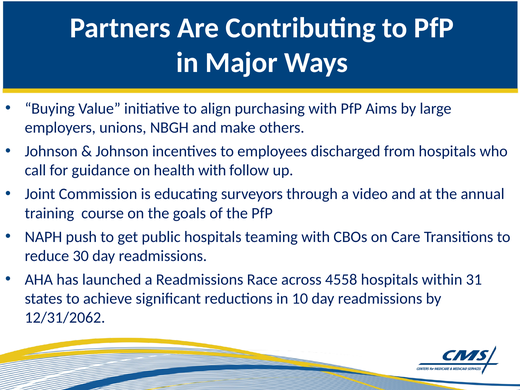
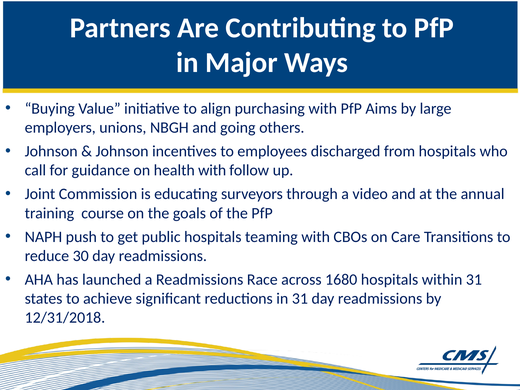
make: make -> going (238, 128)
4558: 4558 -> 1680 (341, 280)
in 10: 10 -> 31 (300, 299)
12/31/2062: 12/31/2062 -> 12/31/2018 (65, 318)
